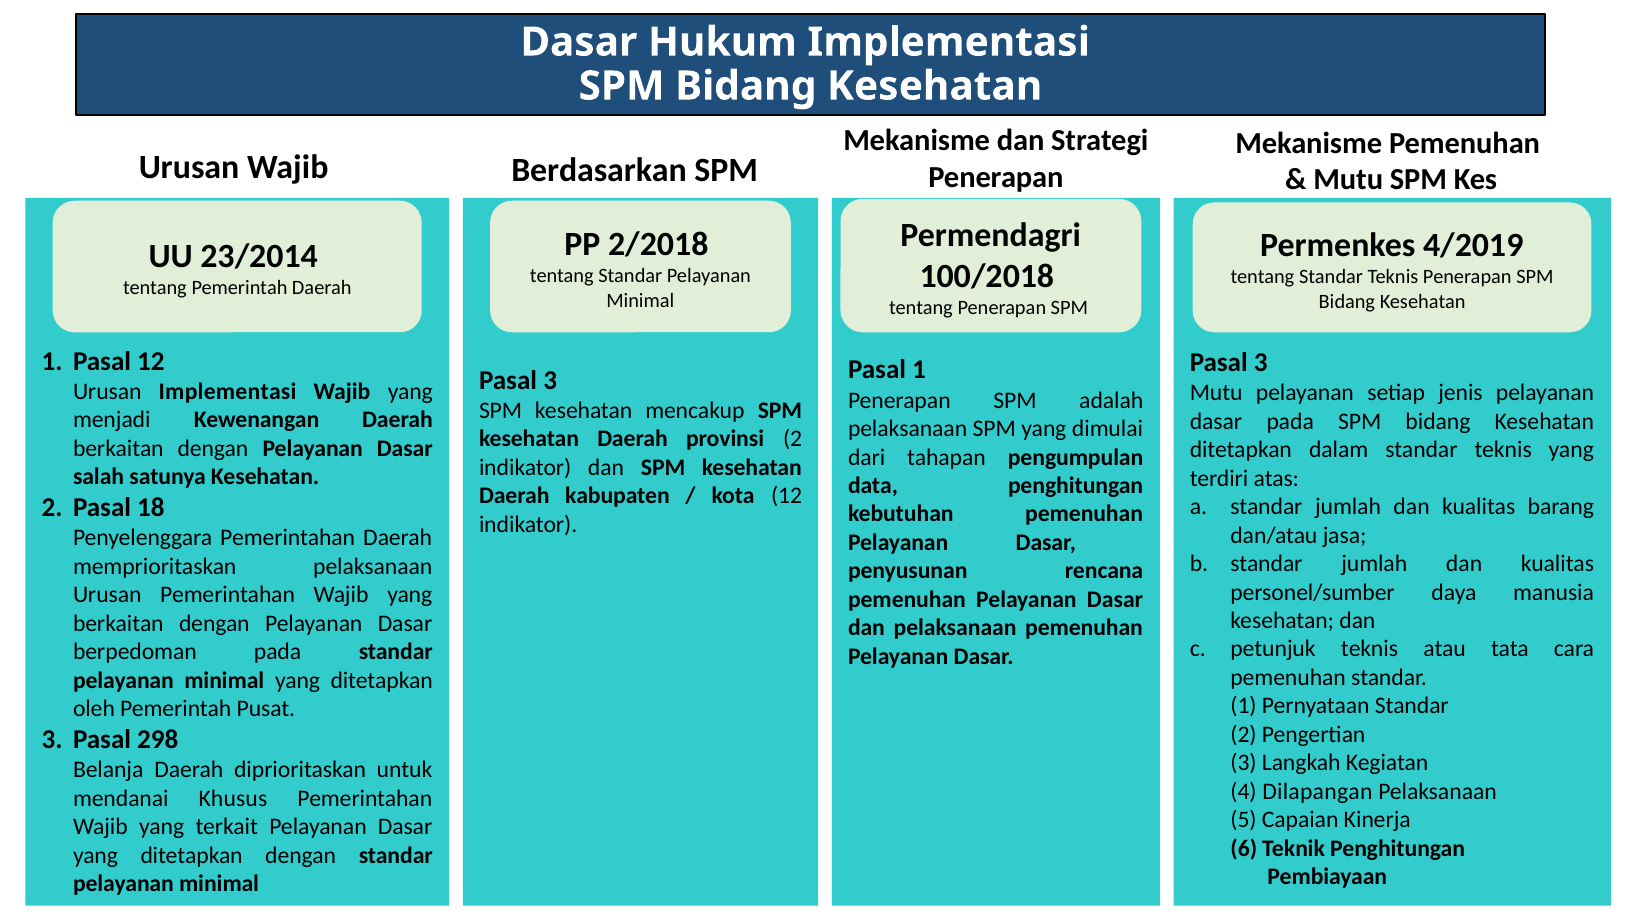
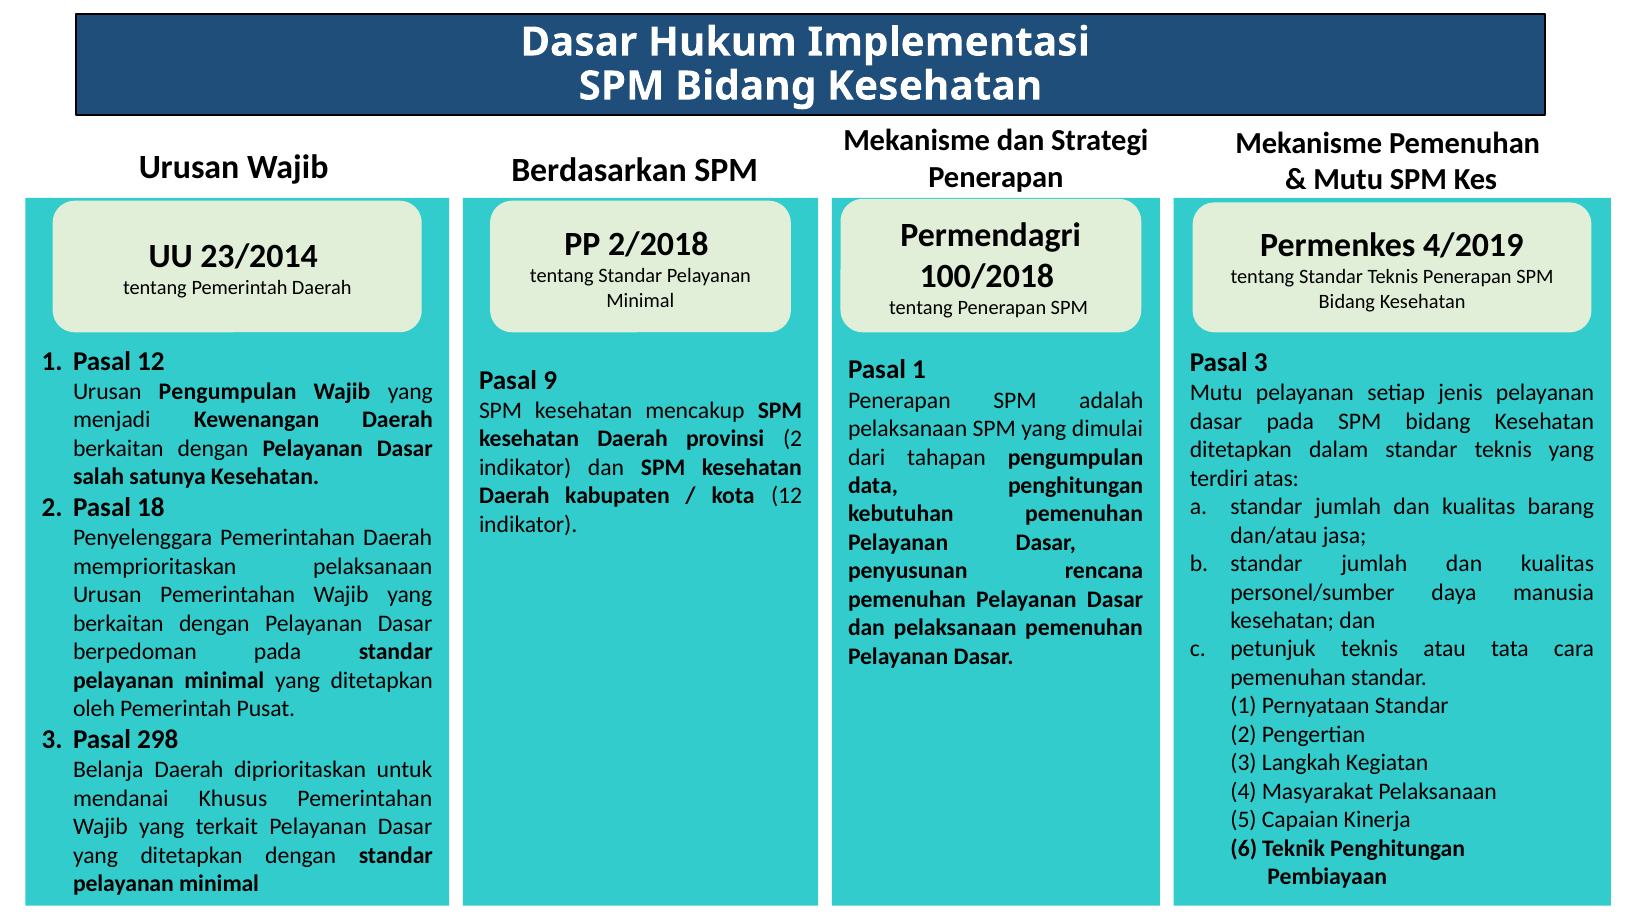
3: 3 -> 9 (550, 380)
Urusan Implementasi: Implementasi -> Pengumpulan (228, 392)
Dilapangan: Dilapangan -> Masyarakat (1318, 791)
